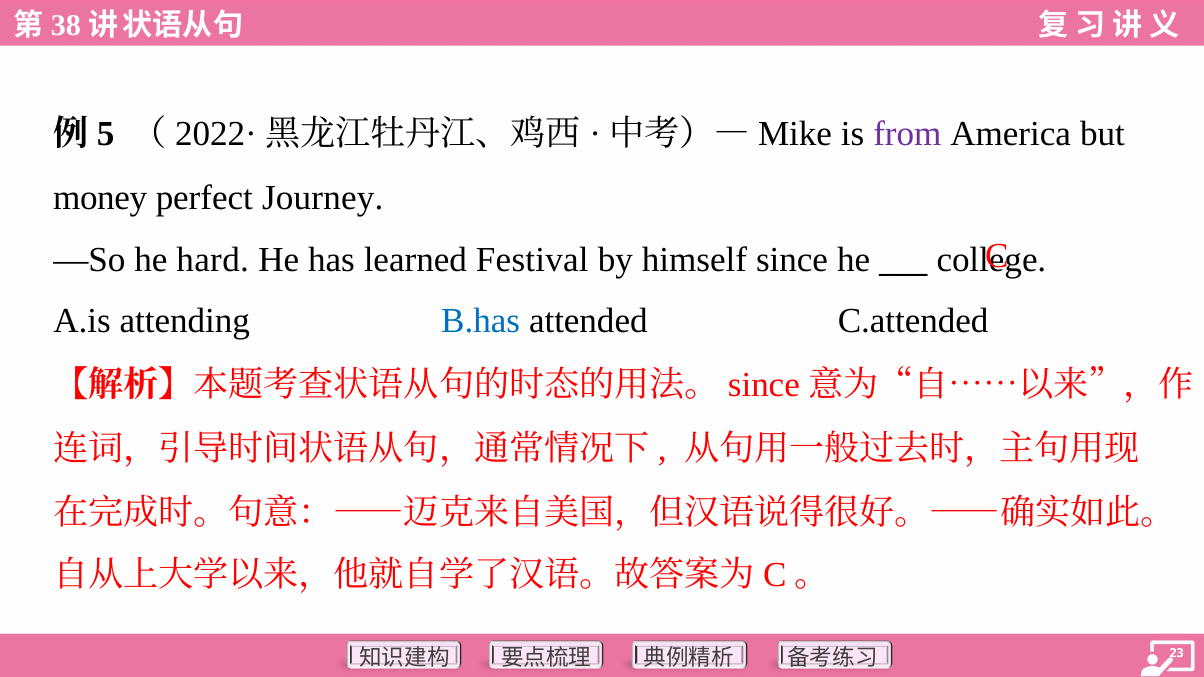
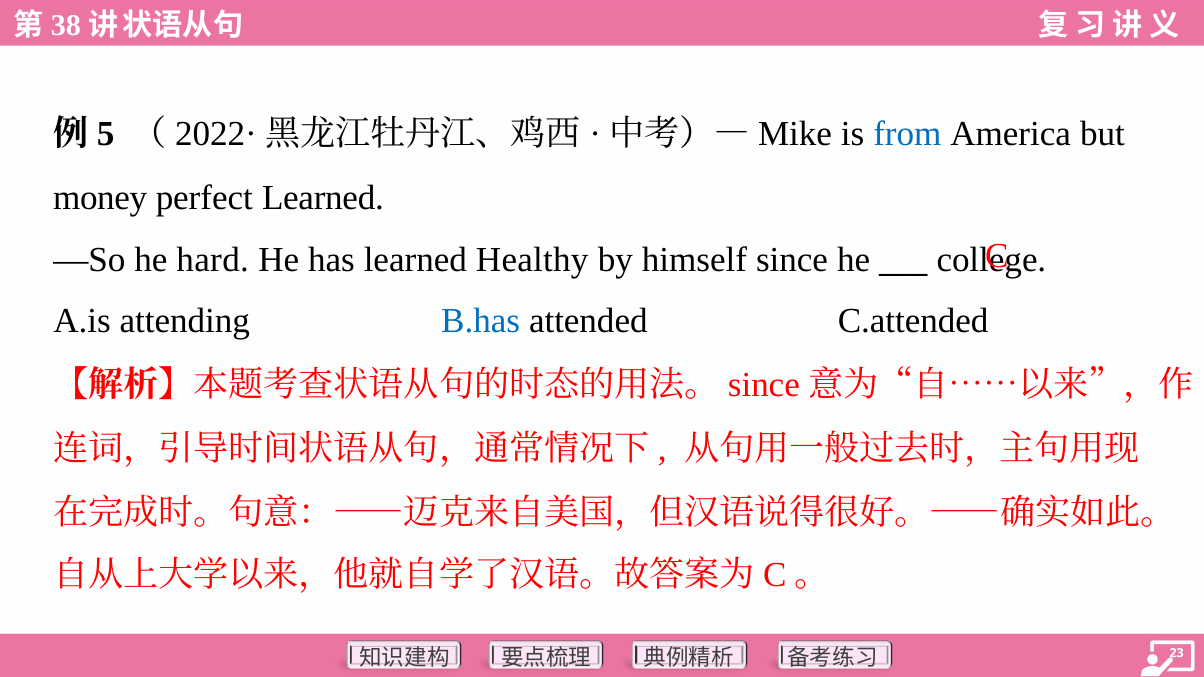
from colour: purple -> blue (907, 134)
perfect Journey: Journey -> Learned (323, 198)
Festival: Festival -> Healthy (532, 260)
